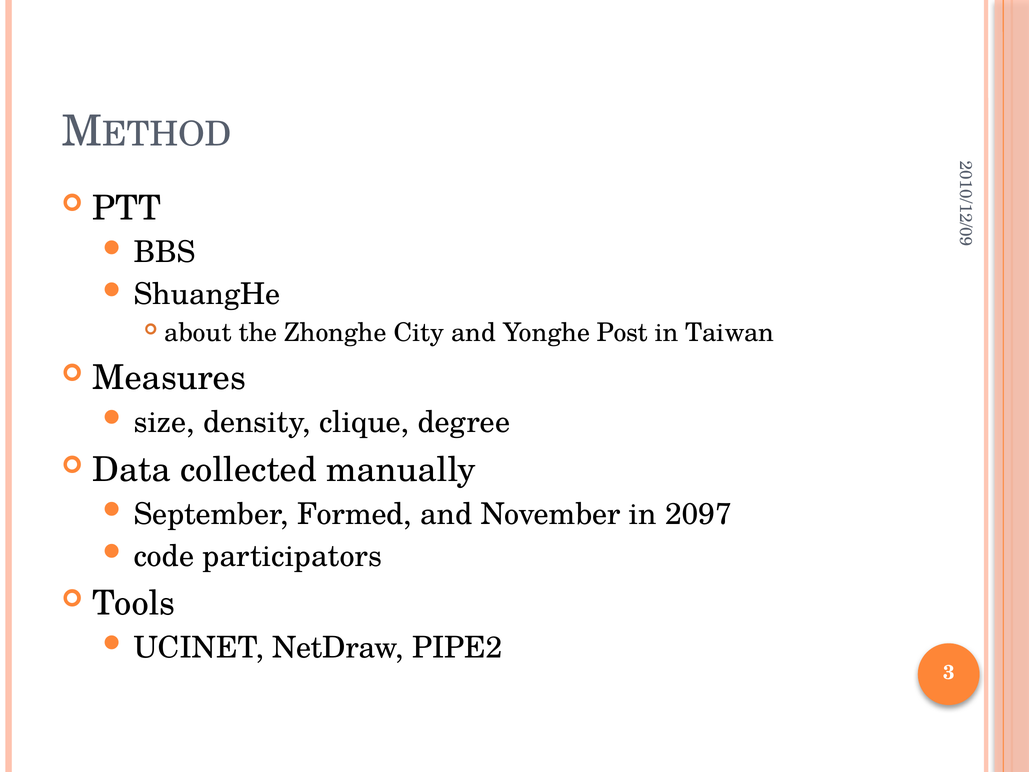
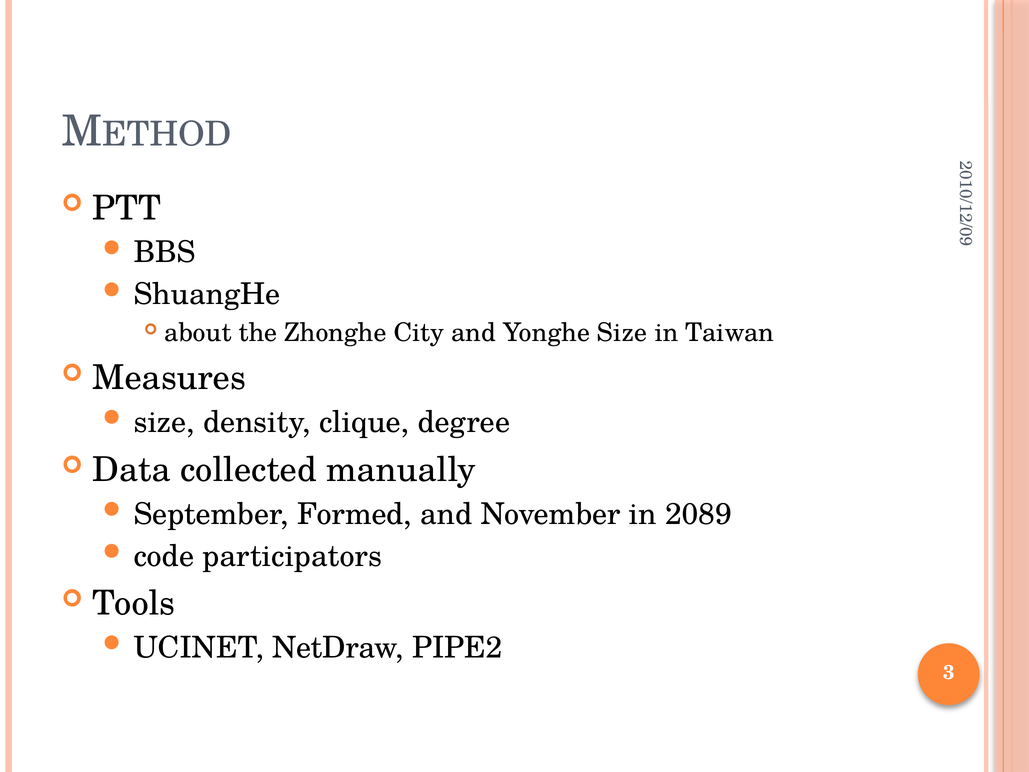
Yonghe Post: Post -> Size (622, 333)
2097: 2097 -> 2089 (698, 514)
